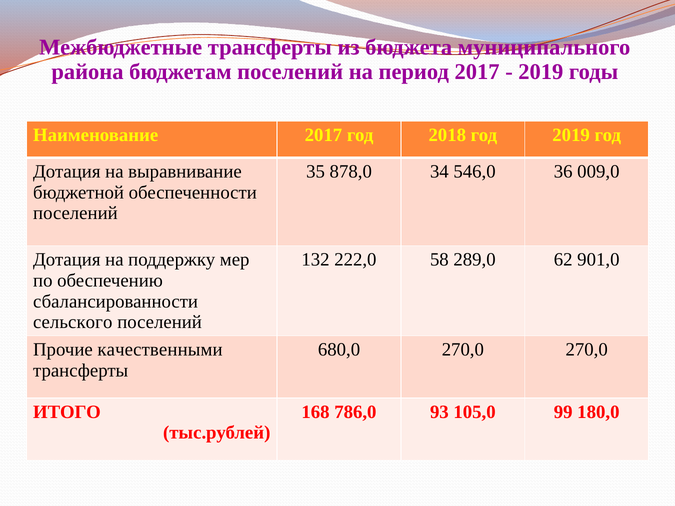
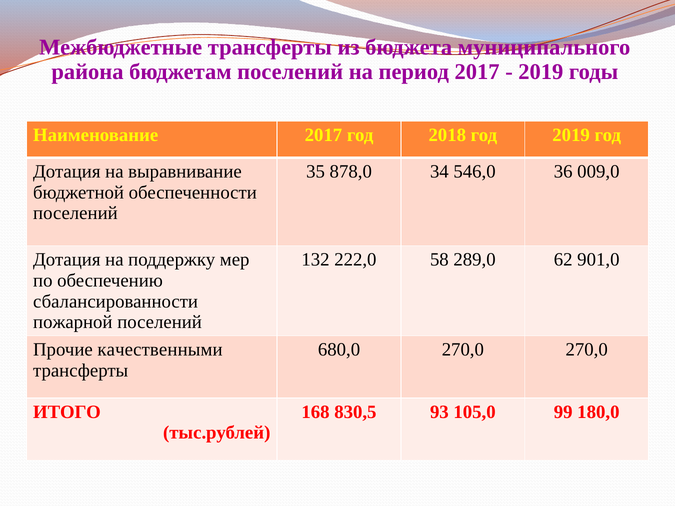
сельского: сельского -> пожарной (73, 322)
786,0: 786,0 -> 830,5 (355, 412)
